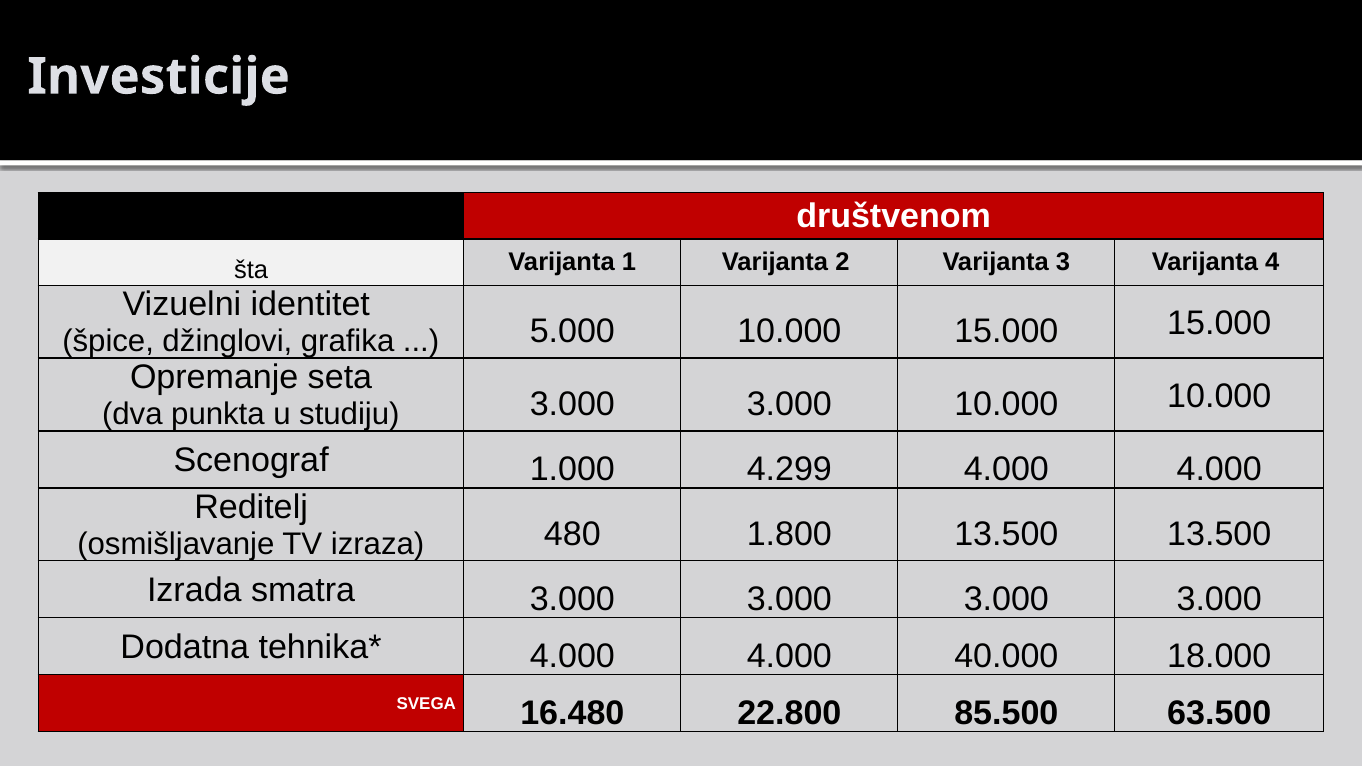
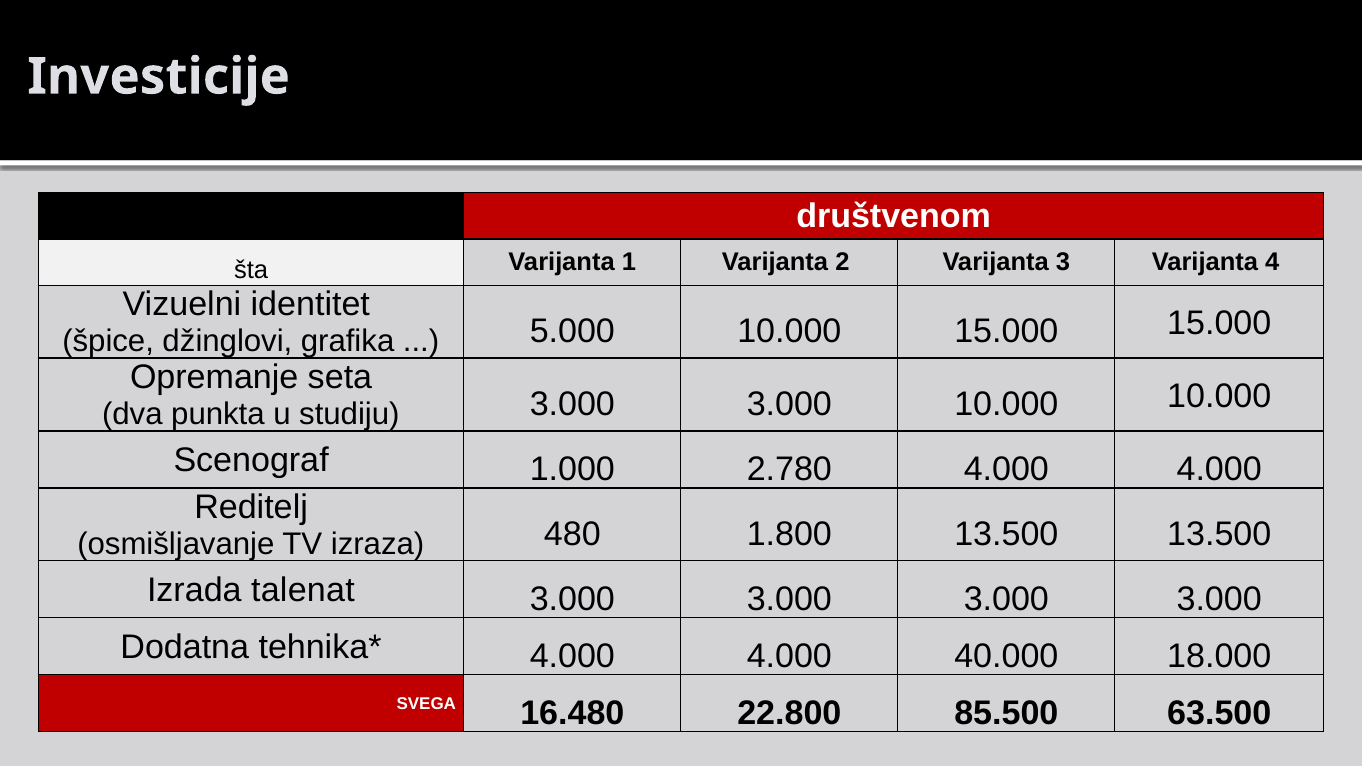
4.299: 4.299 -> 2.780 (789, 470)
smatra: smatra -> talenat (303, 590)
